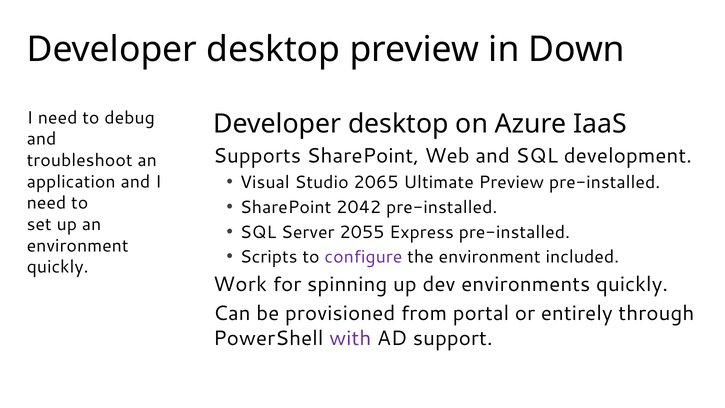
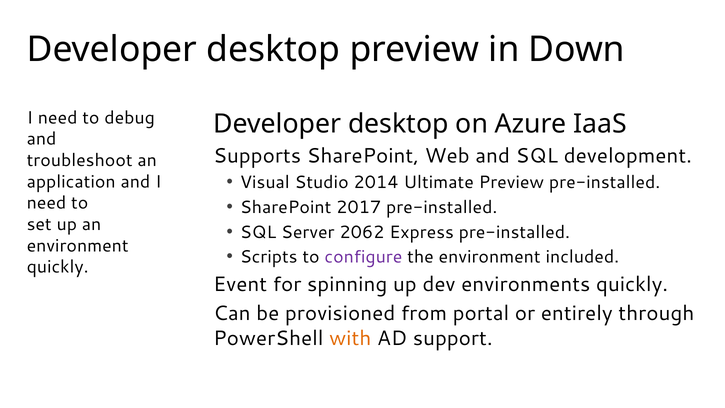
2065: 2065 -> 2014 (376, 182)
2042: 2042 -> 2017 (359, 207)
2055: 2055 -> 2062 (362, 232)
Work: Work -> Event (240, 284)
with colour: purple -> orange (350, 338)
